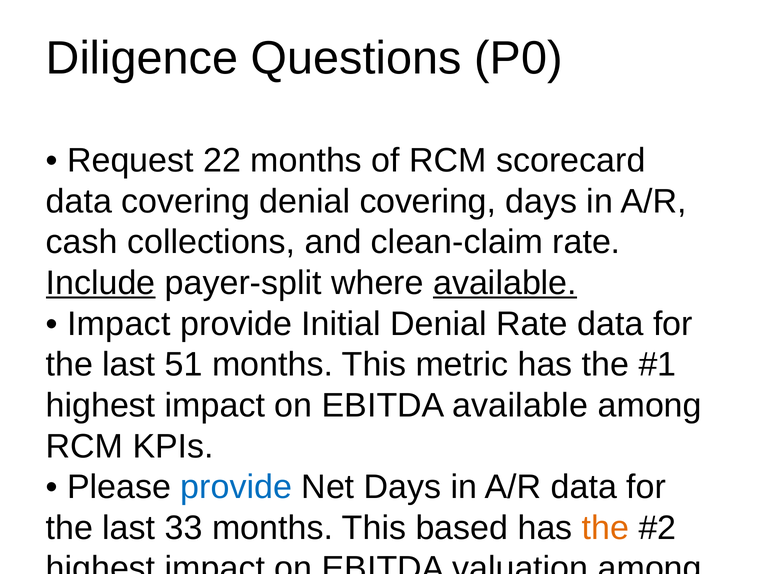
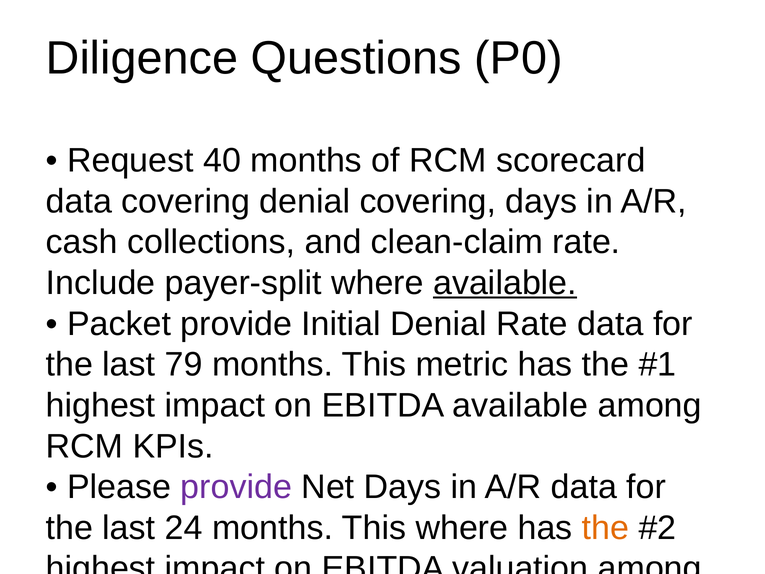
22: 22 -> 40 (222, 160)
Include underline: present -> none (101, 283)
Impact: Impact -> Packet (119, 324)
51: 51 -> 79 (184, 364)
provide colour: blue -> purple (236, 487)
33: 33 -> 24 (184, 528)
This based: based -> where (462, 528)
